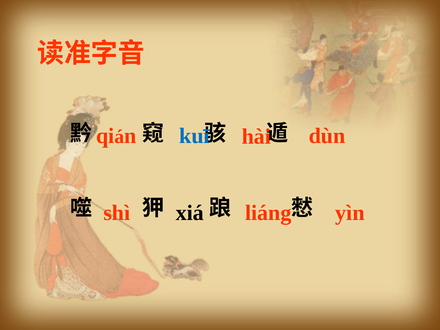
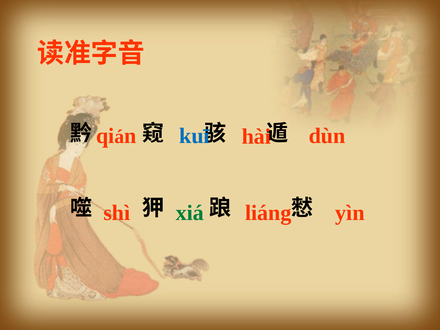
xiá colour: black -> green (190, 213)
